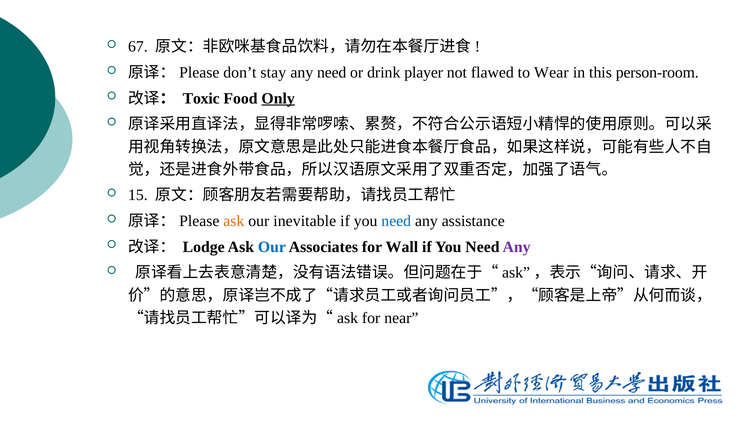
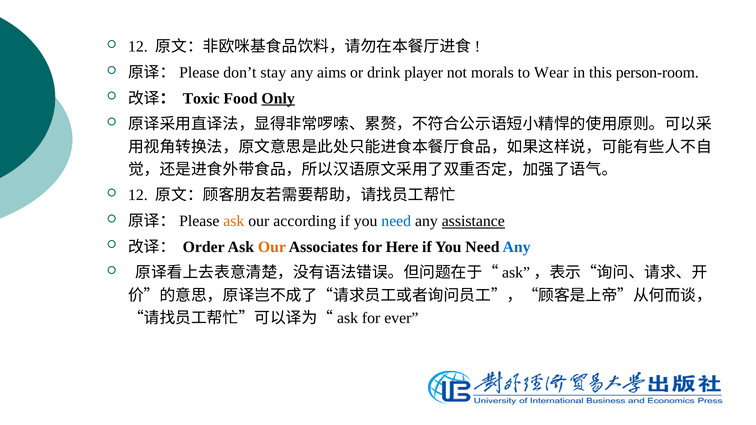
67: 67 -> 12 (138, 47)
any need: need -> aims (332, 73)
flawed: flawed -> morals (492, 73)
15: 15 -> 12 (138, 195)
inevitable: inevitable -> according (305, 221)
assistance underline: none -> present (473, 221)
Lodge: Lodge -> Order (204, 247)
Our colour: blue -> orange (272, 247)
Wall: Wall -> Here (402, 247)
Any colour: purple -> blue (517, 247)
near: near -> ever (401, 318)
